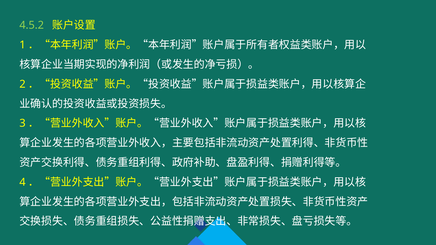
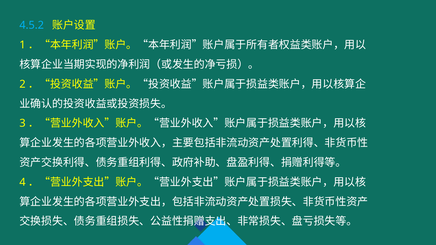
4.5.2 colour: light green -> light blue (32, 25)
